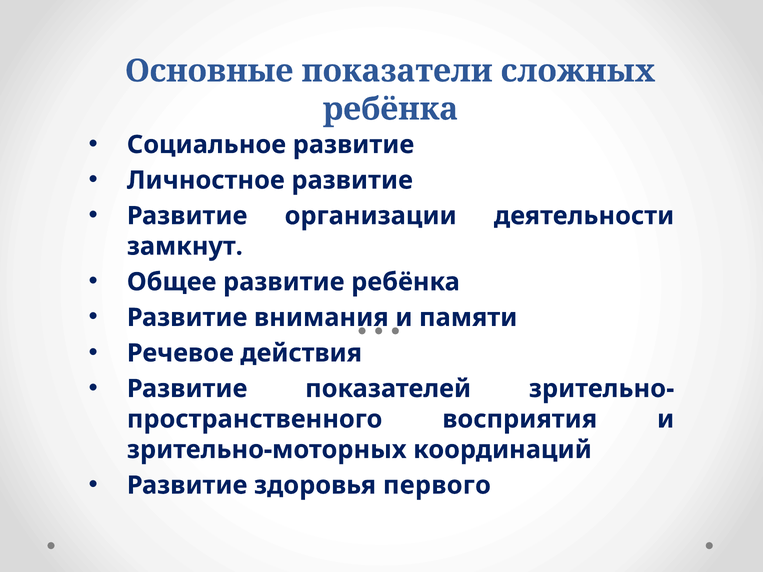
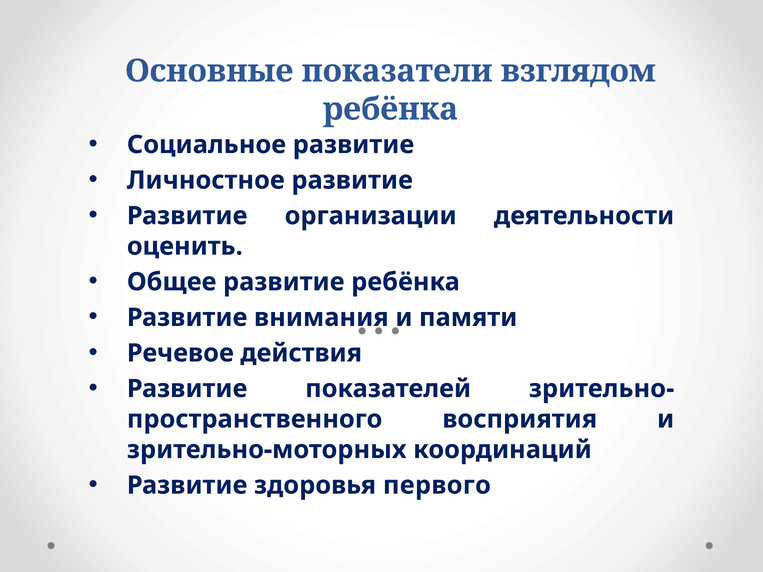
сложных: сложных -> взглядом (578, 71)
замкнут: замкнут -> оценить (185, 246)
